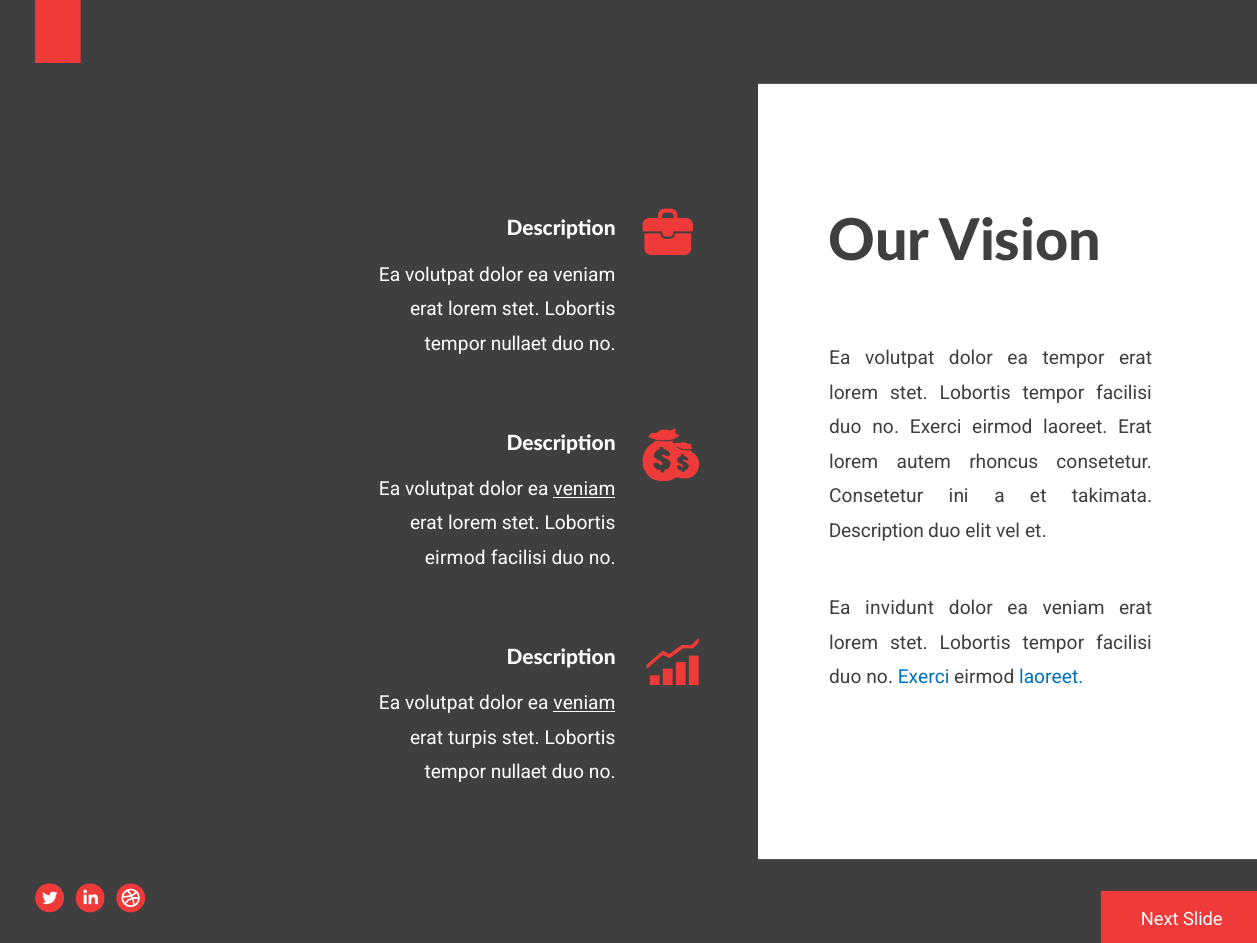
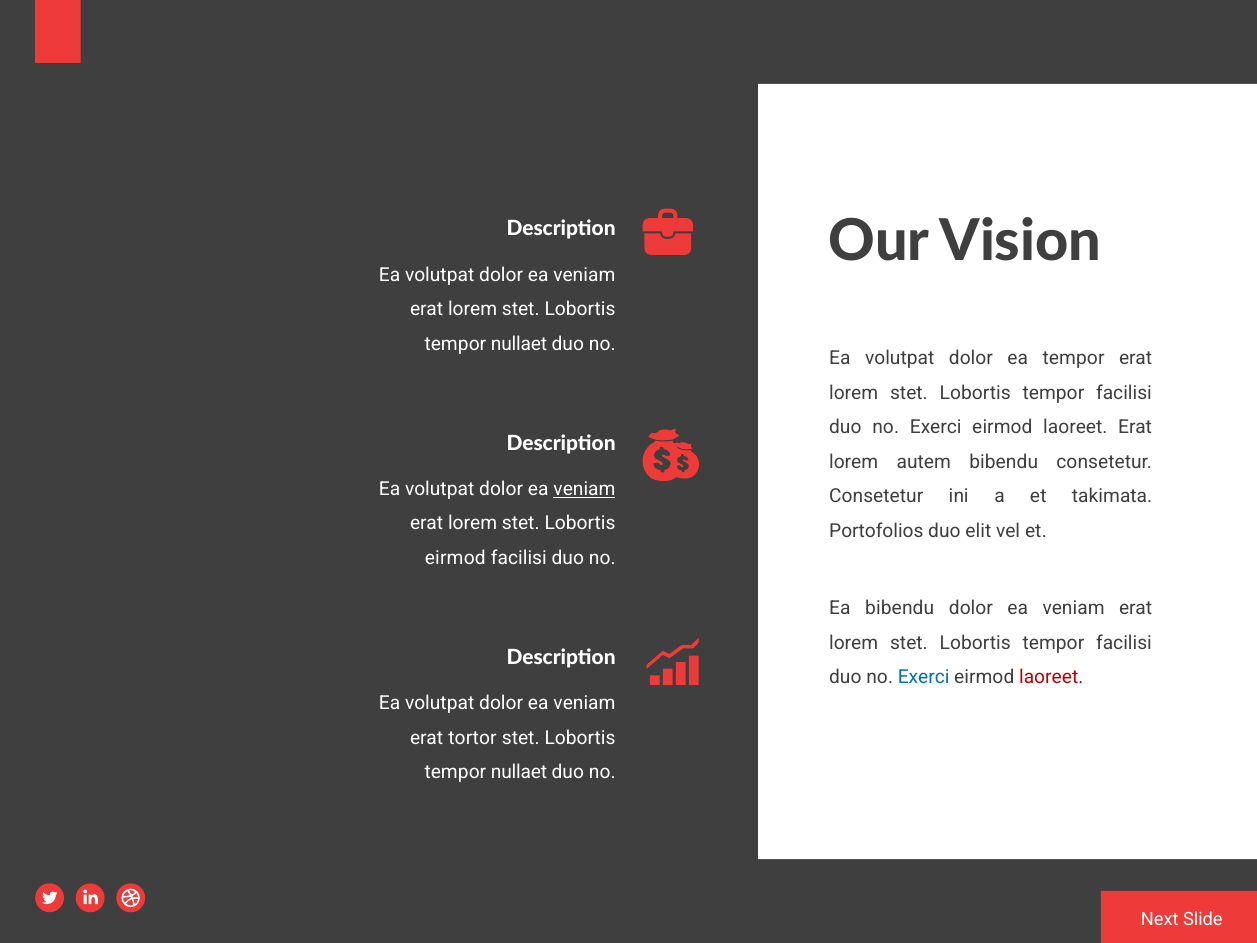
autem rhoncus: rhoncus -> bibendu (1004, 462)
Description: Description -> Portofolios (876, 531)
Ea invidunt: invidunt -> bibendu (900, 608)
laoreet colour: blue -> red (1051, 677)
veniam underline: present -> none (584, 703)
turpis: turpis -> tortor (472, 738)
